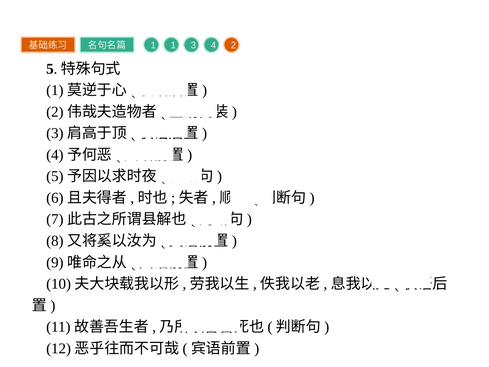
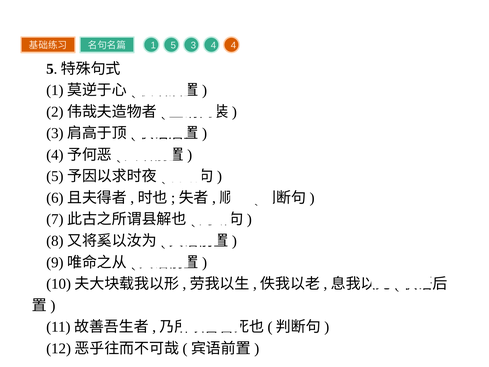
1 1: 1 -> 5 (173, 45)
4 2: 2 -> 4 (233, 45)
